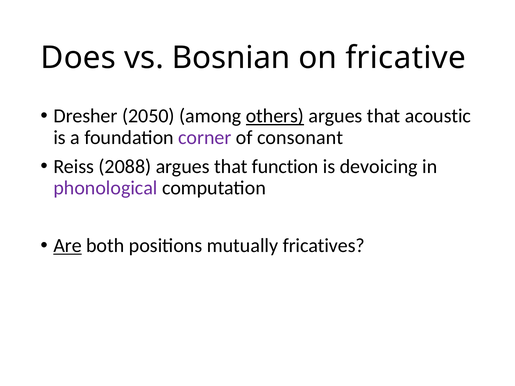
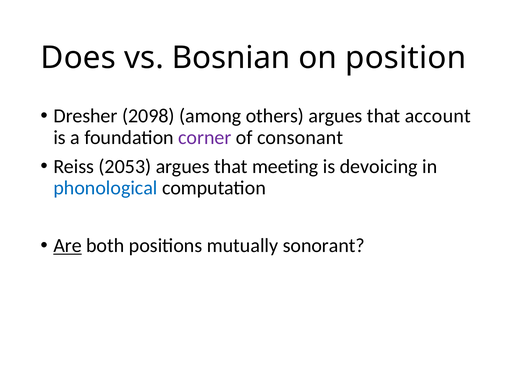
fricative: fricative -> position (406, 58)
2050: 2050 -> 2098 (148, 116)
others underline: present -> none (275, 116)
acoustic: acoustic -> account (438, 116)
2088: 2088 -> 2053 (125, 167)
function: function -> meeting (285, 167)
phonological colour: purple -> blue (105, 188)
fricatives: fricatives -> sonorant (324, 246)
